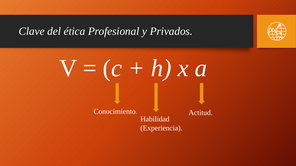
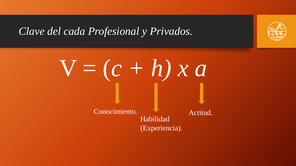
ética: ética -> cada (74, 31)
